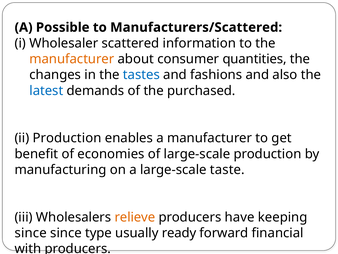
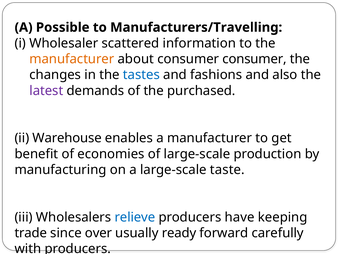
Manufacturers/Scattered: Manufacturers/Scattered -> Manufacturers/Travelling (196, 27)
consumer quantities: quantities -> consumer (255, 59)
latest colour: blue -> purple (46, 90)
ii Production: Production -> Warehouse (67, 138)
relieve colour: orange -> blue (135, 217)
since: since -> trade (31, 233)
type: type -> over (99, 233)
financial: financial -> carefully (278, 233)
